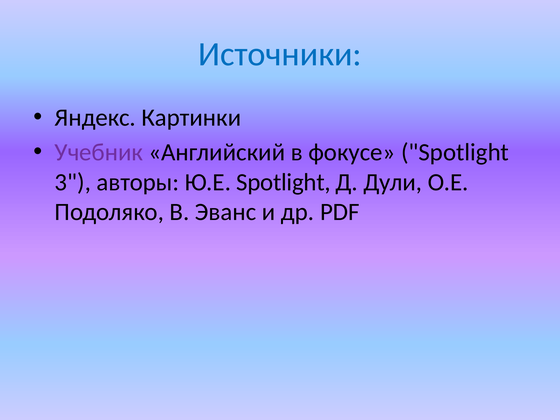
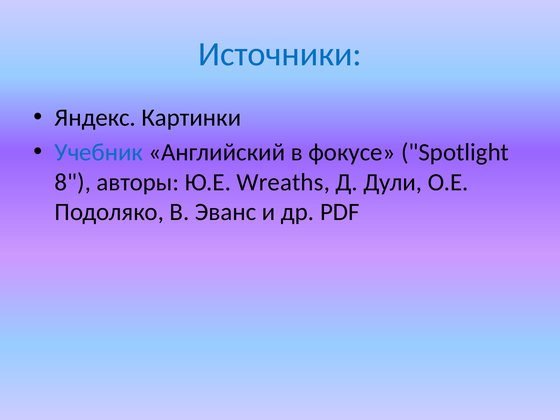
Учебник colour: purple -> blue (99, 152)
3: 3 -> 8 (73, 182)
Ю.Е Spotlight: Spotlight -> Wreaths (283, 182)
